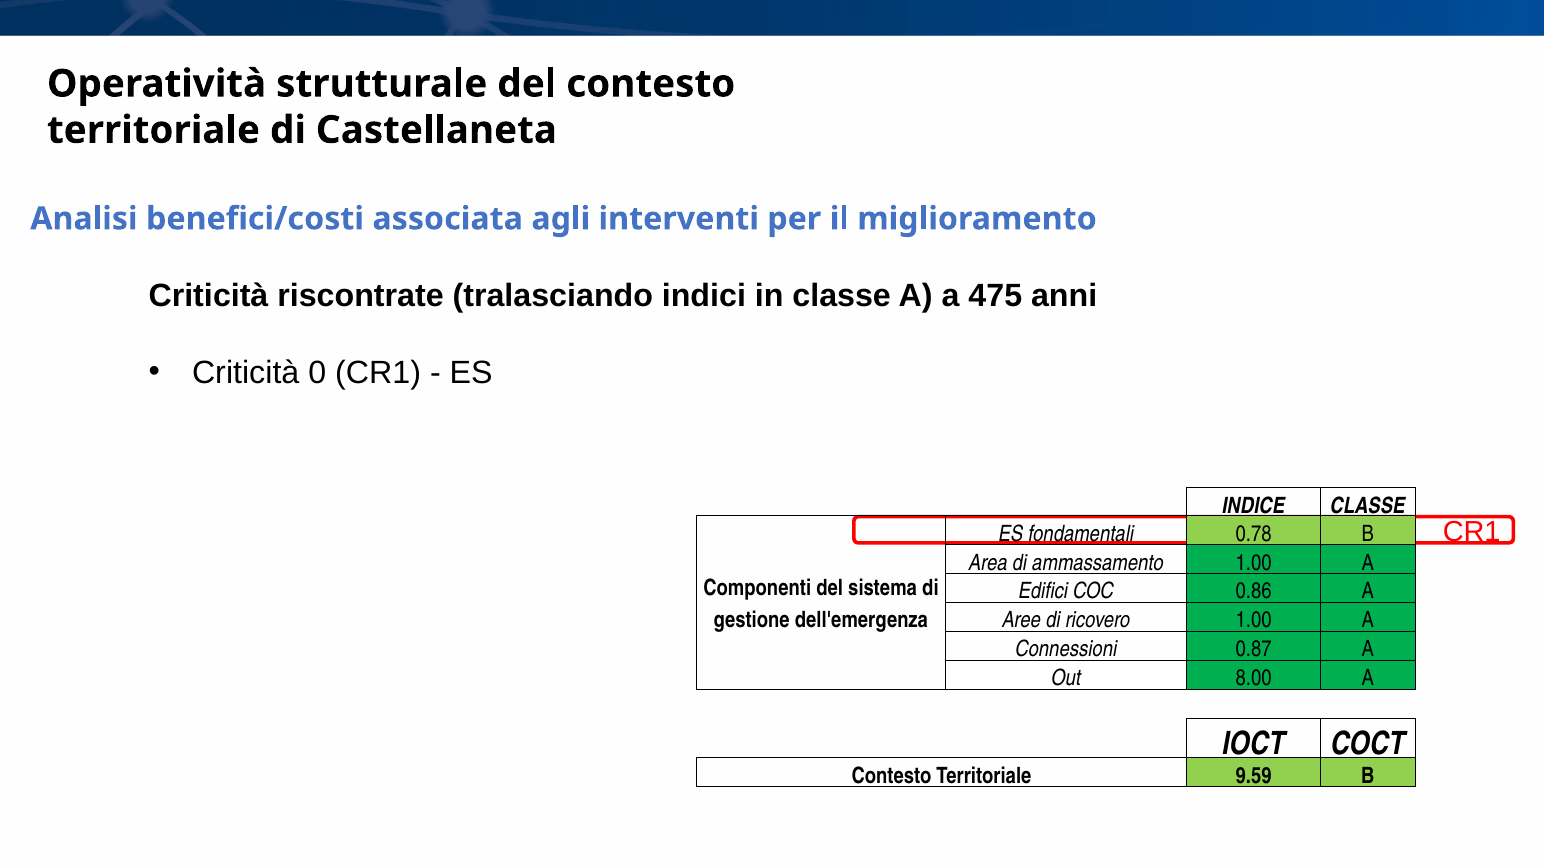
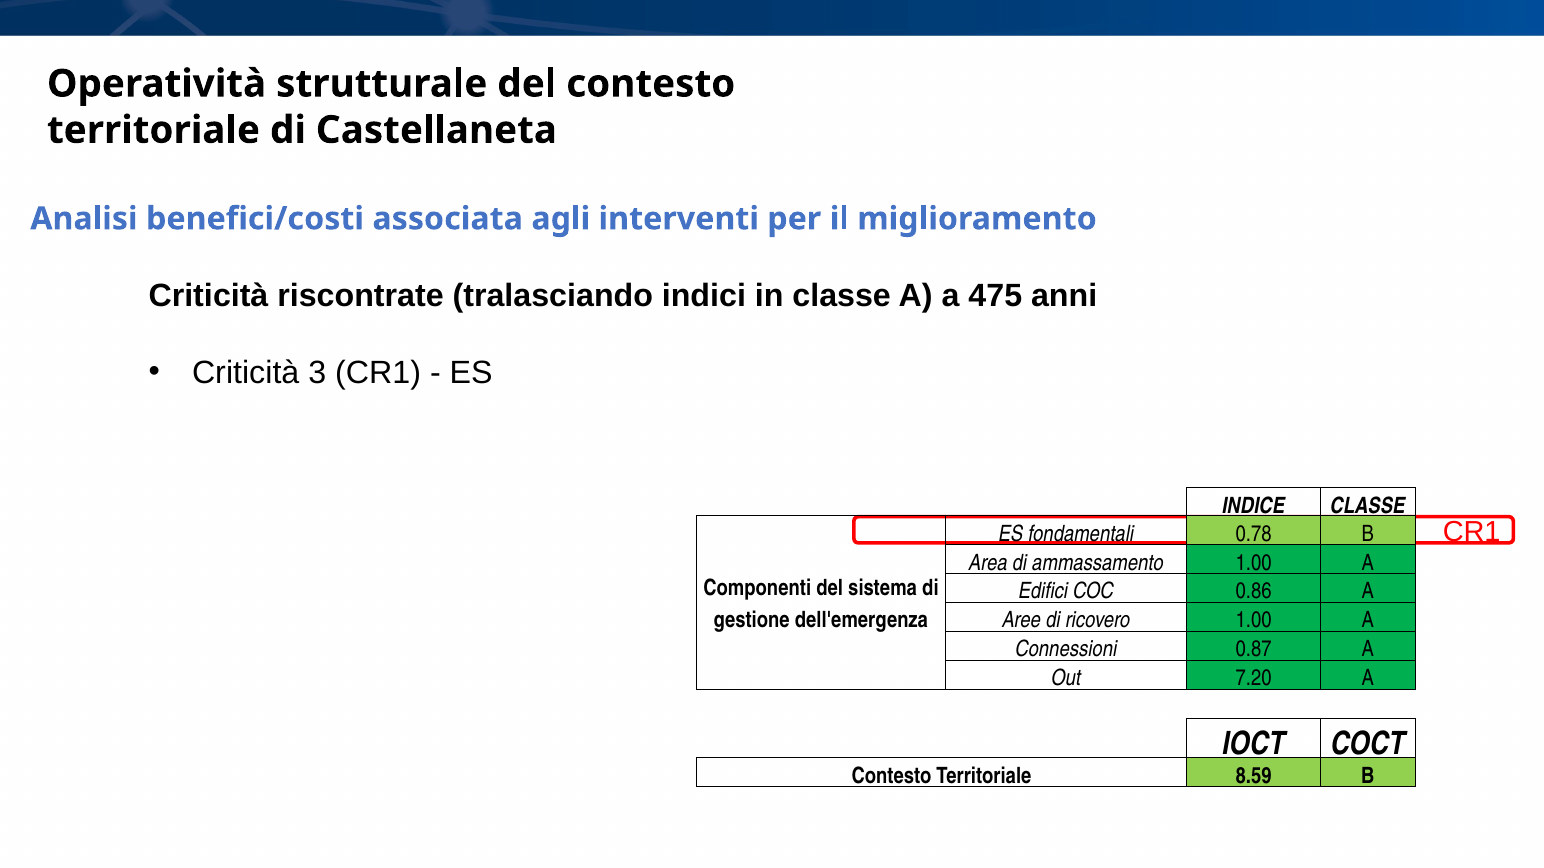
0: 0 -> 3 (317, 373)
8.00: 8.00 -> 7.20 (1254, 679)
9.59: 9.59 -> 8.59 (1254, 777)
